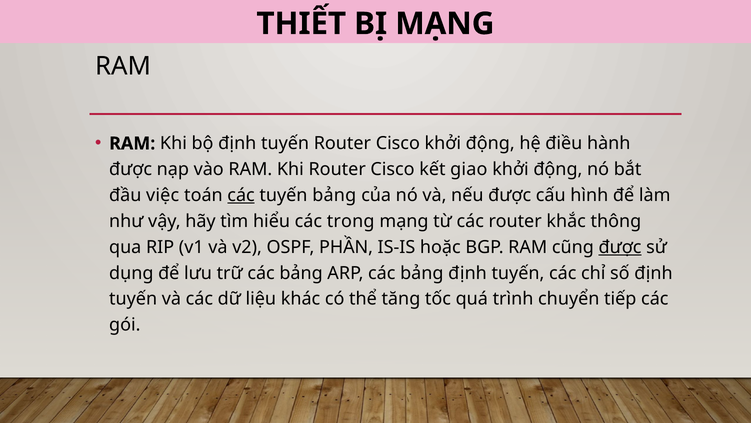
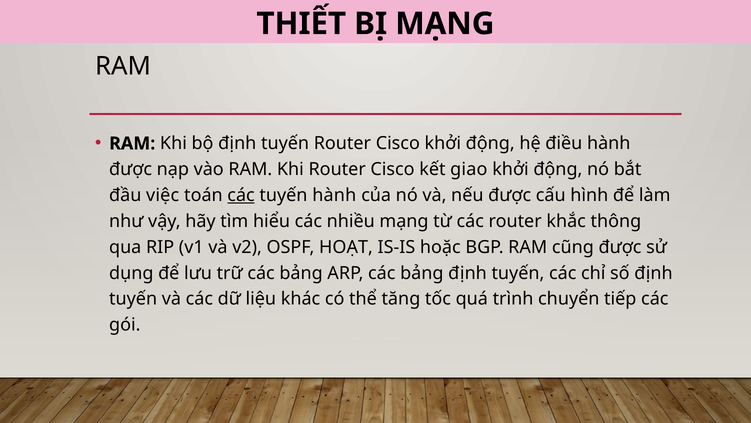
tuyến bảng: bảng -> hành (334, 195)
trong: trong -> nhiều (351, 221)
PHẦN: PHẦN -> HOẠT (346, 247)
được underline: present -> none (620, 247)
